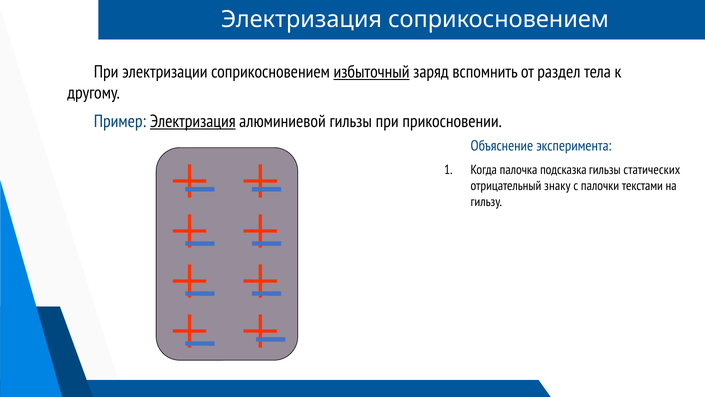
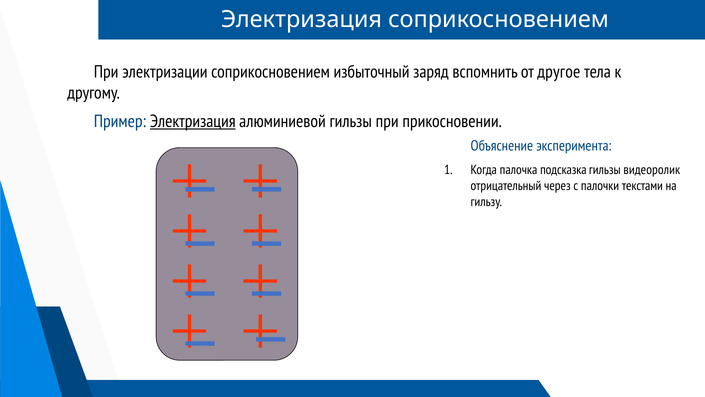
избыточный underline: present -> none (372, 72)
раздел: раздел -> другое (559, 72)
статических: статических -> видеоролик (652, 170)
знаку: знаку -> через (557, 186)
